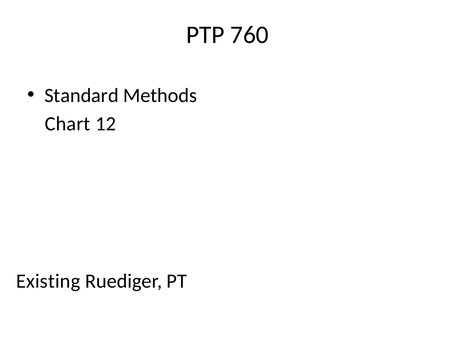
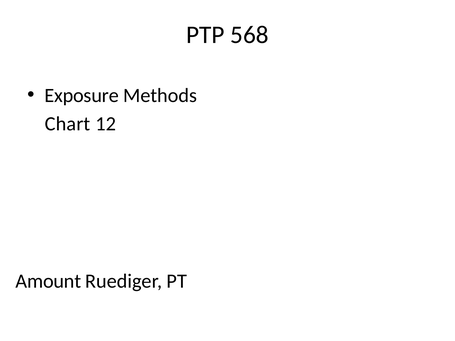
760: 760 -> 568 (249, 35)
Standard: Standard -> Exposure (82, 95)
Existing: Existing -> Amount (48, 281)
